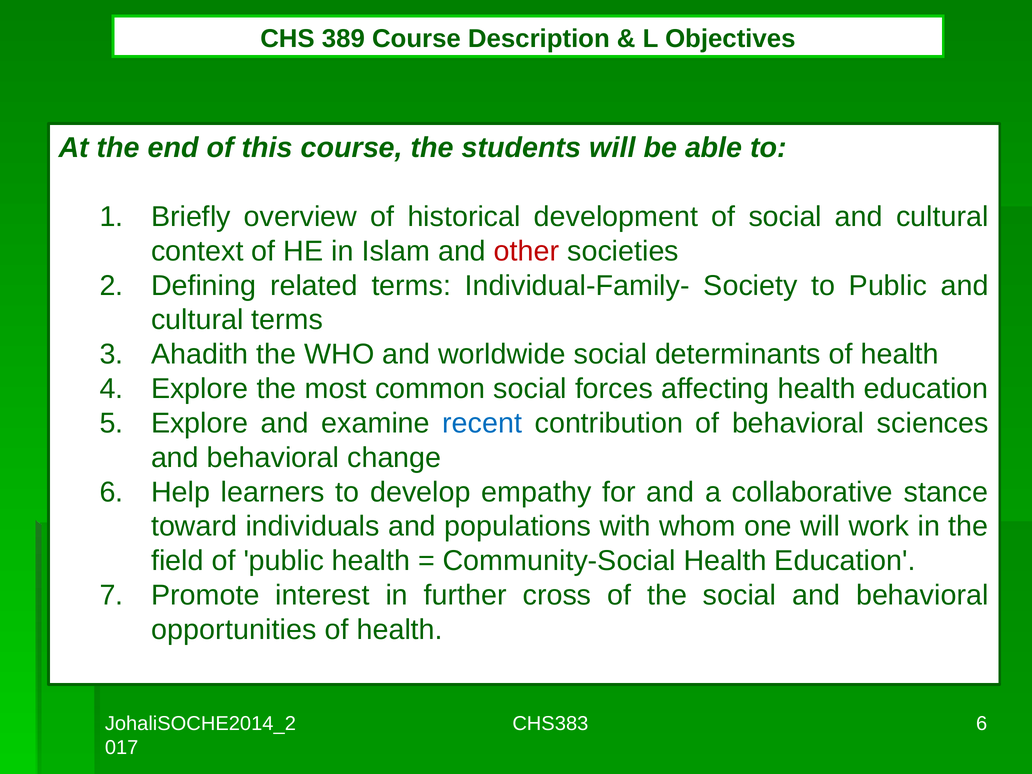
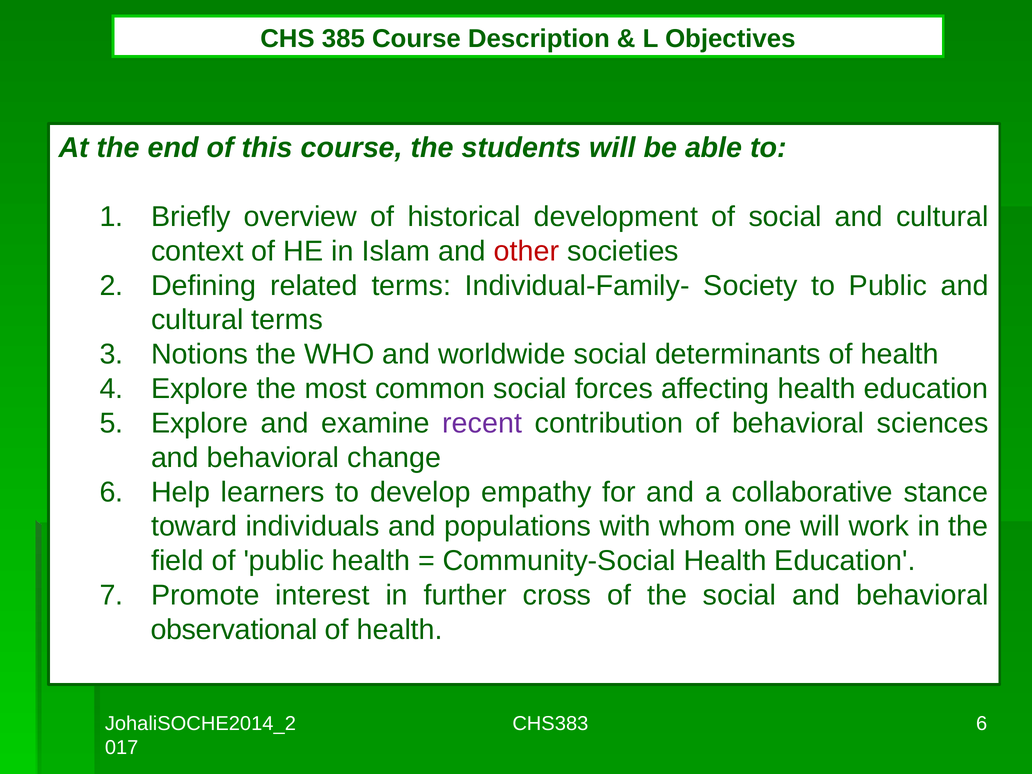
389: 389 -> 385 (343, 39)
Ahadith: Ahadith -> Notions (200, 354)
recent colour: blue -> purple (482, 423)
opportunities: opportunities -> observational (234, 630)
